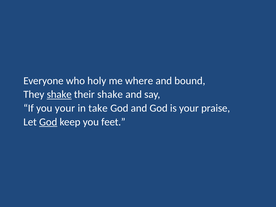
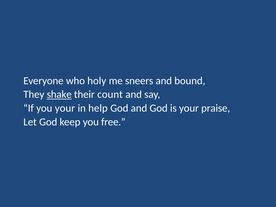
where: where -> sneers (139, 81)
their shake: shake -> count (110, 94)
take: take -> help (98, 108)
God underline: present -> none (48, 122)
feet: feet -> free (113, 122)
